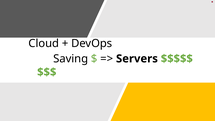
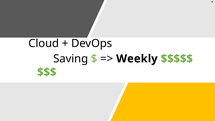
Servers: Servers -> Weekly (137, 59)
